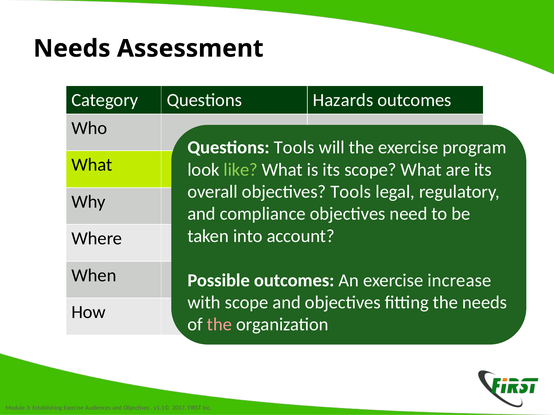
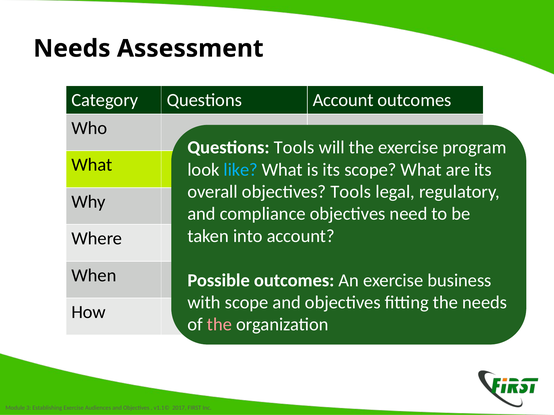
Questions Hazards: Hazards -> Account (343, 100)
like colour: light green -> light blue (241, 170)
increase: increase -> business (459, 281)
